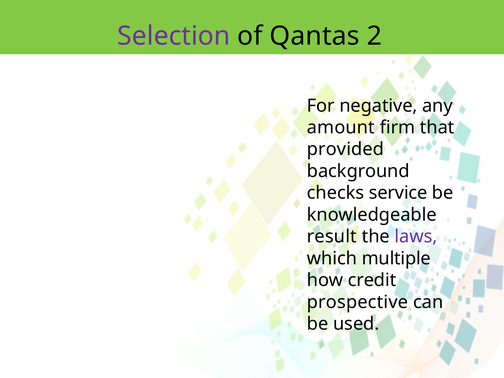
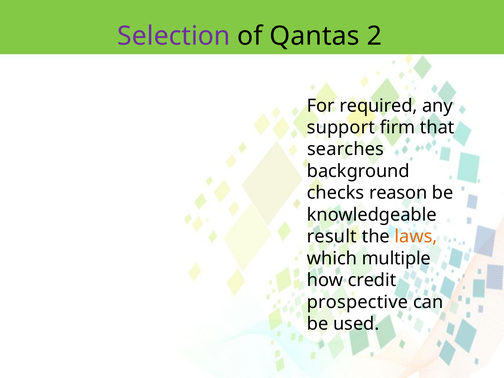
negative: negative -> required (378, 106)
amount: amount -> support (341, 127)
provided: provided -> searches (345, 149)
service: service -> reason (398, 193)
laws colour: purple -> orange (416, 237)
